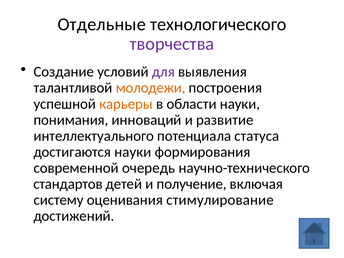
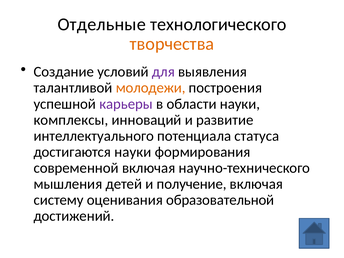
творчества colour: purple -> orange (172, 44)
карьеры colour: orange -> purple (126, 104)
понимания: понимания -> комплексы (71, 120)
современной очередь: очередь -> включая (149, 168)
стандартов: стандартов -> мышления (68, 184)
стимулирование: стимулирование -> образовательной (220, 200)
